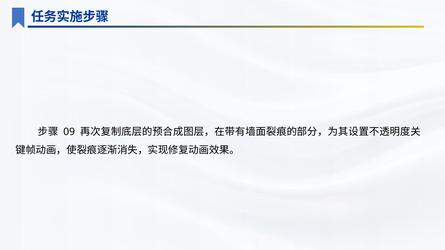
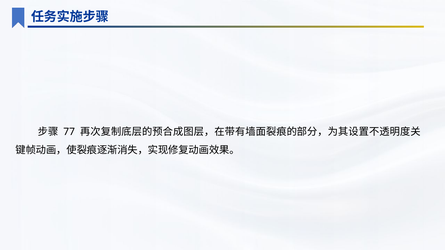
09: 09 -> 77 (69, 132)
